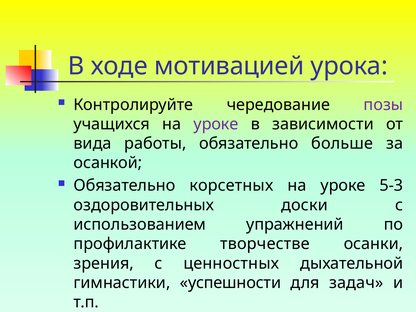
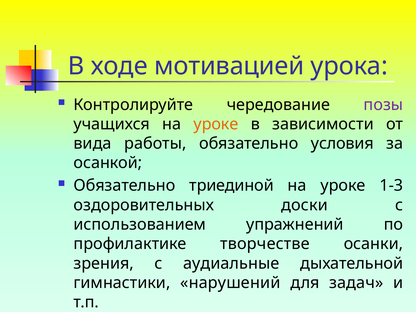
уроке colour: purple -> orange (216, 124)
больше: больше -> условия (342, 144)
корсетных: корсетных -> триединой (232, 186)
5-3: 5-3 -> 1-3 (391, 186)
ценностных: ценностных -> аудиальные (231, 263)
успешности: успешности -> нарушений (230, 283)
